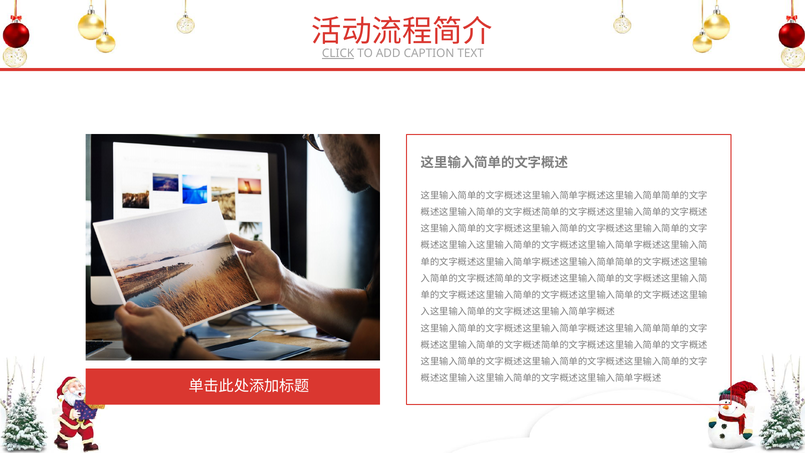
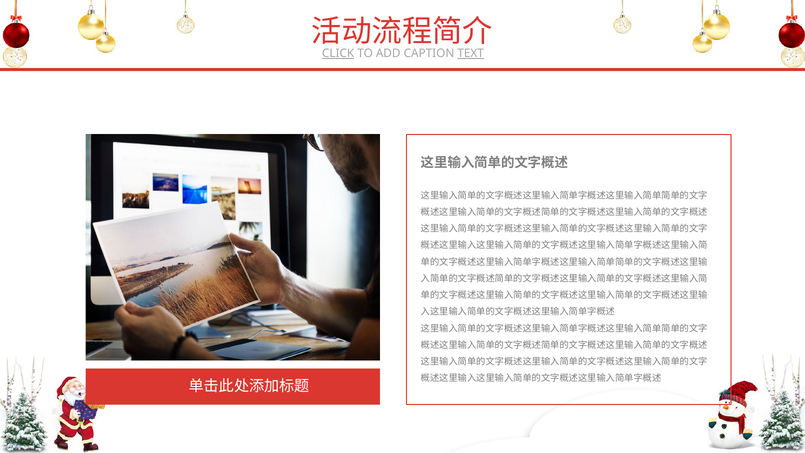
TEXT underline: none -> present (471, 53)
